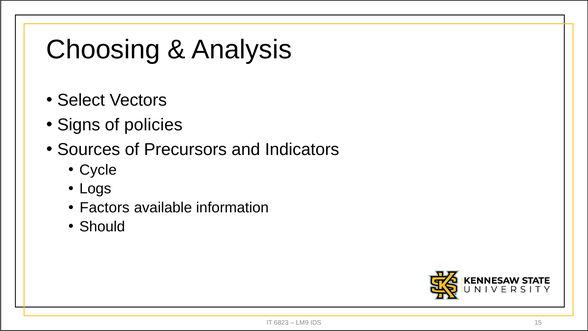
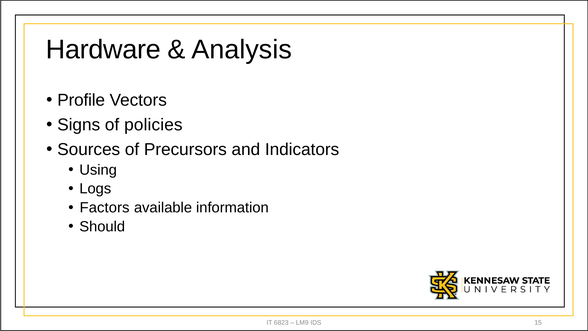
Choosing: Choosing -> Hardware (103, 49)
Select: Select -> Profile (81, 100)
Cycle: Cycle -> Using (98, 170)
